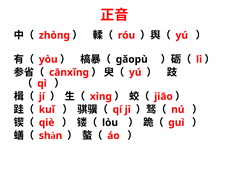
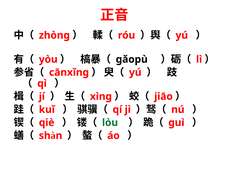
lòu colour: black -> green (110, 122)
